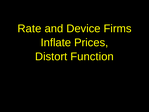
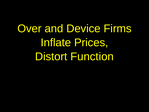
Rate: Rate -> Over (29, 29)
